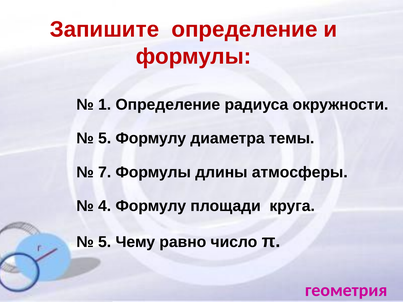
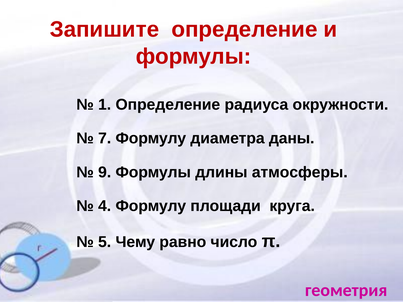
5: 5 -> 7 (105, 139)
темы: темы -> даны (292, 139)
7: 7 -> 9 (105, 172)
